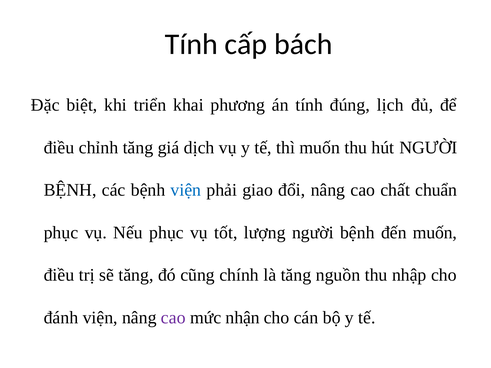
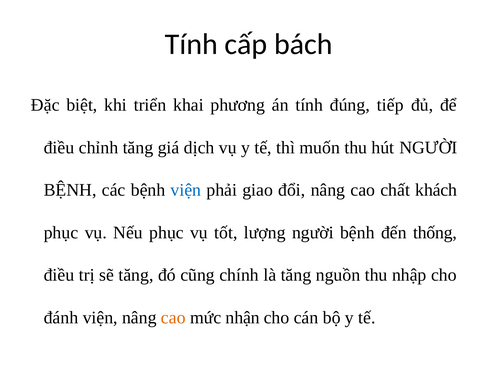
lịch: lịch -> tiếp (390, 105)
chuẩn: chuẩn -> khách (436, 190)
đến muốn: muốn -> thống (435, 233)
cao colour: purple -> orange (173, 318)
